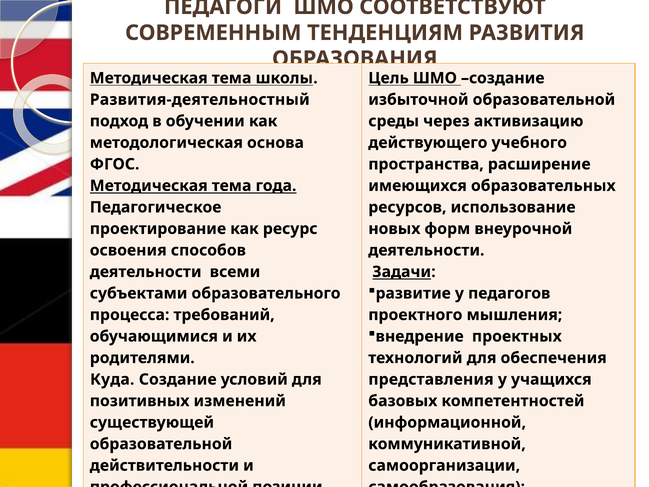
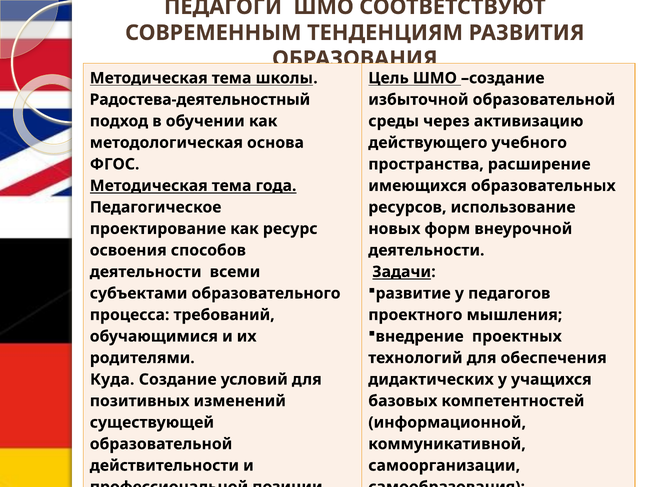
Развития-деятельностный: Развития-деятельностный -> Радостева-деятельностный (200, 100)
представления: представления -> дидактических (431, 379)
